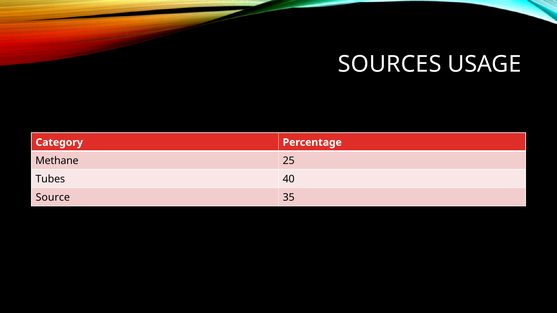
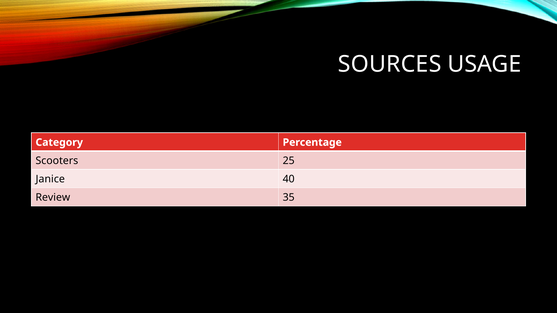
Methane: Methane -> Scooters (57, 161)
Tubes: Tubes -> Janice (50, 179)
Source: Source -> Review (53, 198)
